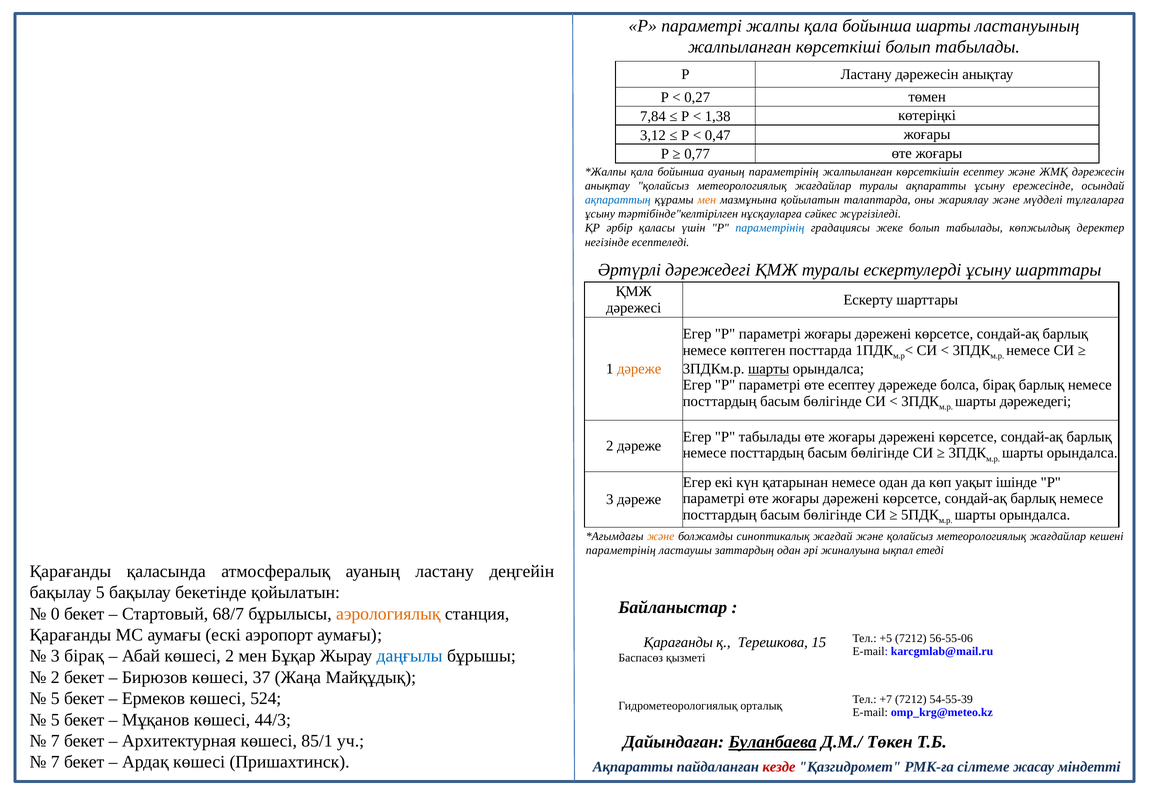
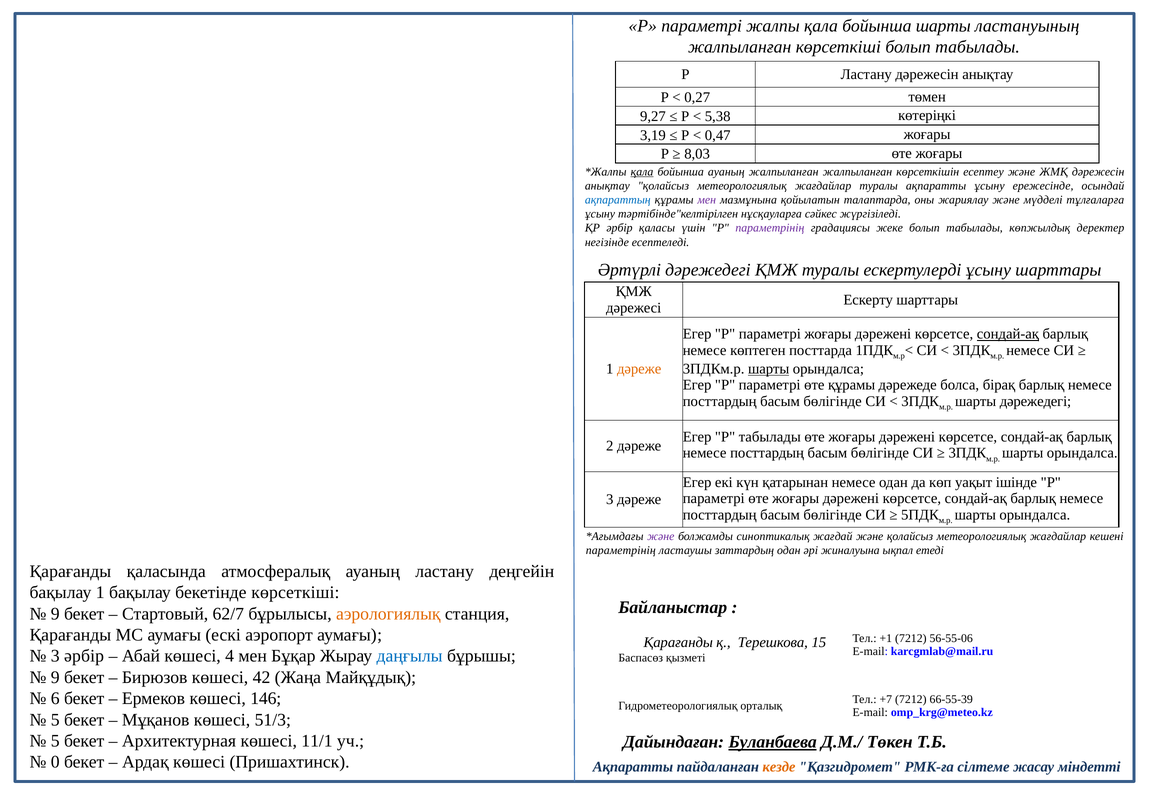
7,84: 7,84 -> 9,27 (653, 116)
1,38: 1,38 -> 5,38 (718, 116)
3,12: 3,12 -> 3,19 (653, 135)
0,77: 0,77 -> 8,03 (697, 154)
қала underline: none -> present (642, 172)
ауаның параметрінің: параметрінің -> жалпыланған (784, 172)
мен colour: orange -> purple (707, 200)
параметрінің colour: blue -> purple (770, 228)
сондай-ақ underline: none -> present (1008, 334)
өте есептеу: есептеу -> құрамы (852, 385)
және colour: orange -> purple (661, 537)
бақылау 5: 5 -> 1 (100, 593)
бекетінде қойылатын: қойылатын -> көрсеткіші (295, 593)
0: 0 -> 9 (55, 614)
68/7: 68/7 -> 62/7 (228, 614)
+5: +5 -> +1 (886, 639)
3 бірақ: бірақ -> әрбір (84, 656)
көшесі 2: 2 -> 4 (230, 656)
2: 2 -> 9 (55, 678)
37: 37 -> 42 (262, 678)
5: 5 -> 6 (55, 699)
524: 524 -> 146 (266, 699)
54-55-39: 54-55-39 -> 66-55-39 (951, 700)
44/3: 44/3 -> 51/3 (273, 720)
7: 7 -> 5 (55, 741)
85/1: 85/1 -> 11/1 (317, 741)
7: 7 -> 0 (55, 763)
кезде colour: red -> orange (779, 767)
